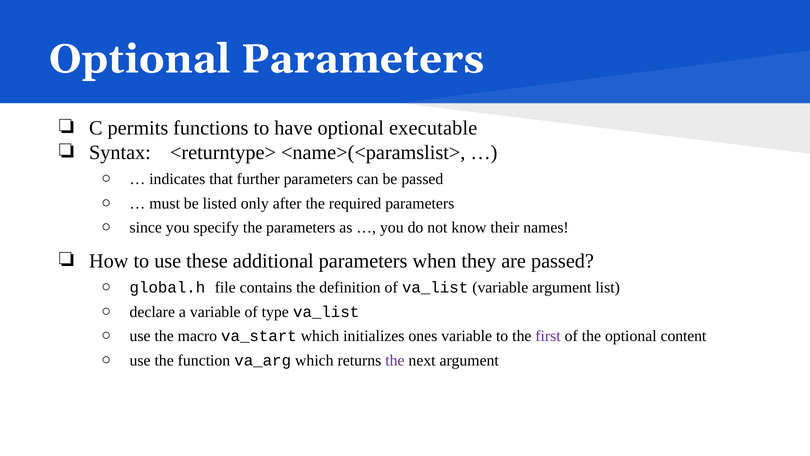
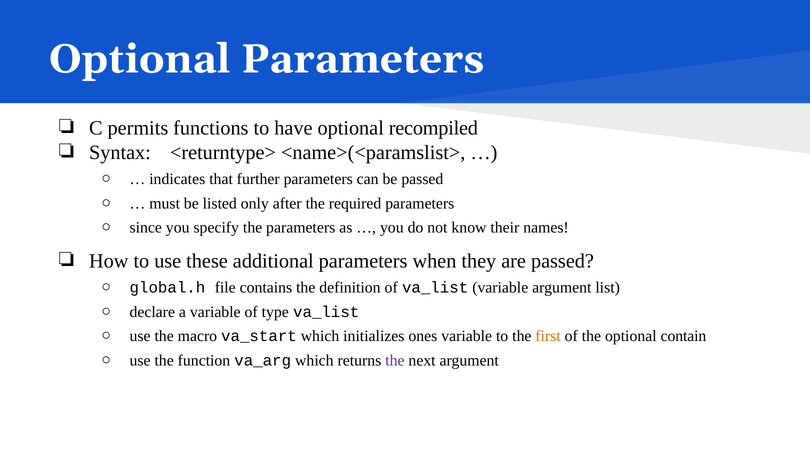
executable: executable -> recompiled (433, 128)
first colour: purple -> orange (548, 336)
content: content -> contain (683, 336)
